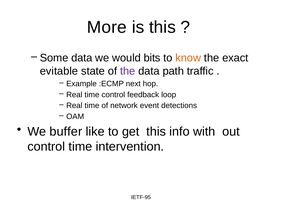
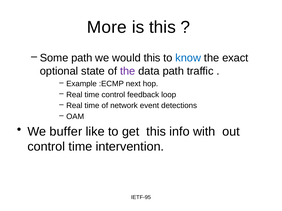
Some data: data -> path (82, 58)
would bits: bits -> this (152, 58)
know colour: orange -> blue (188, 58)
evitable: evitable -> optional (59, 71)
